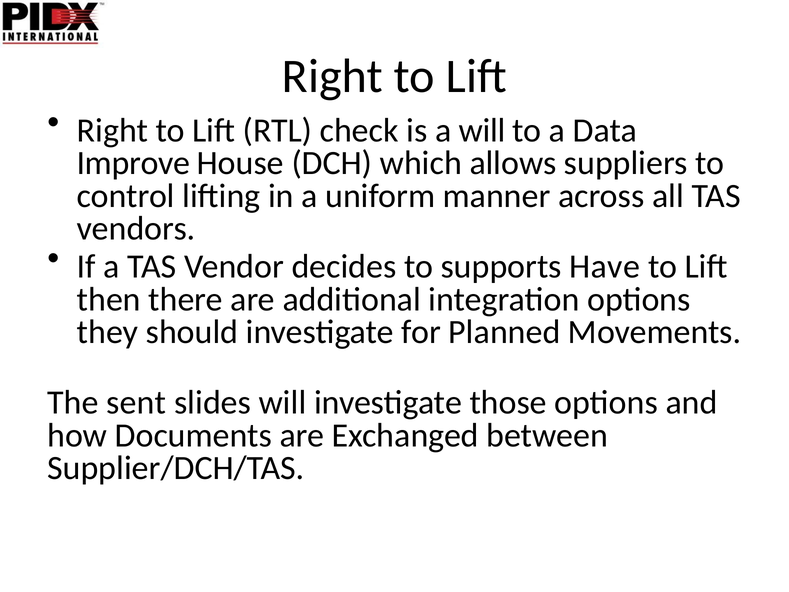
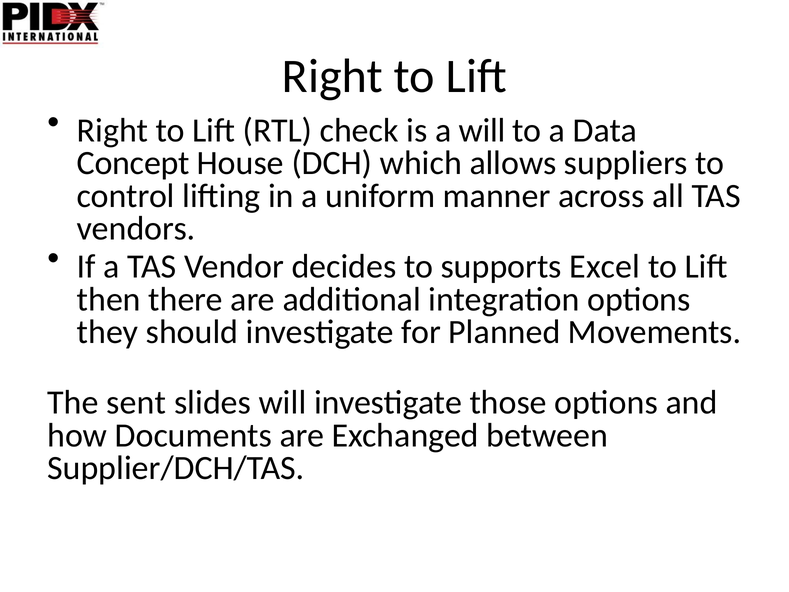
Improve: Improve -> Concept (133, 163)
Have: Have -> Excel (605, 267)
